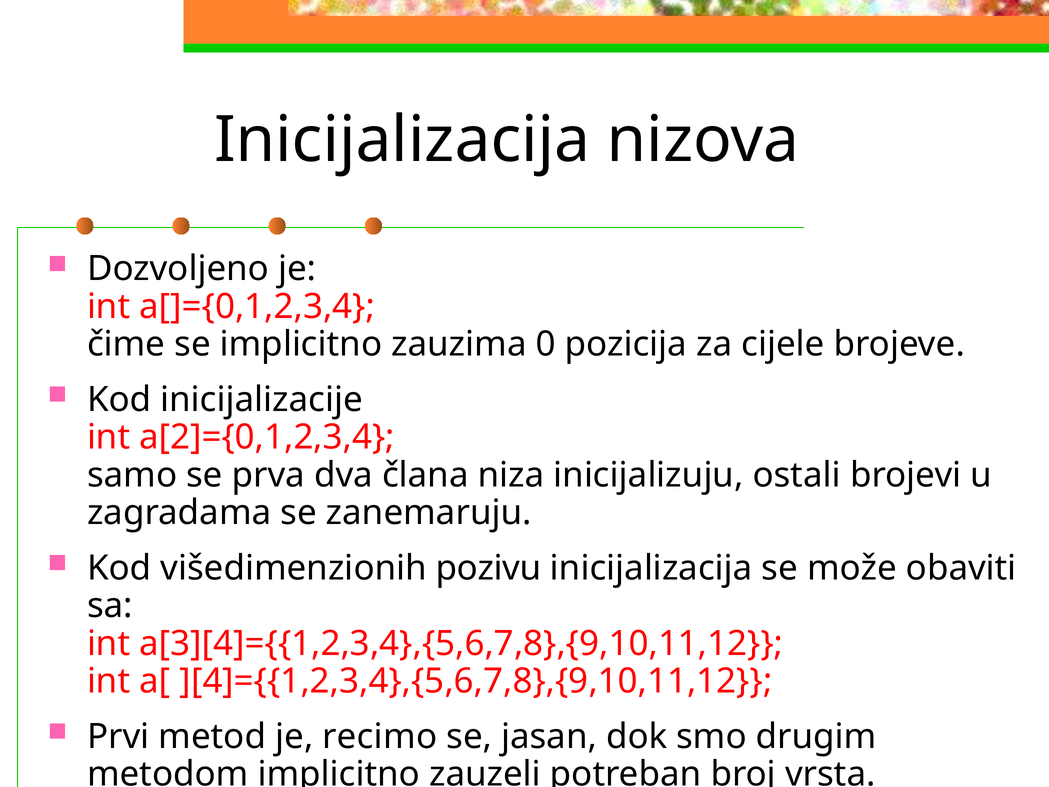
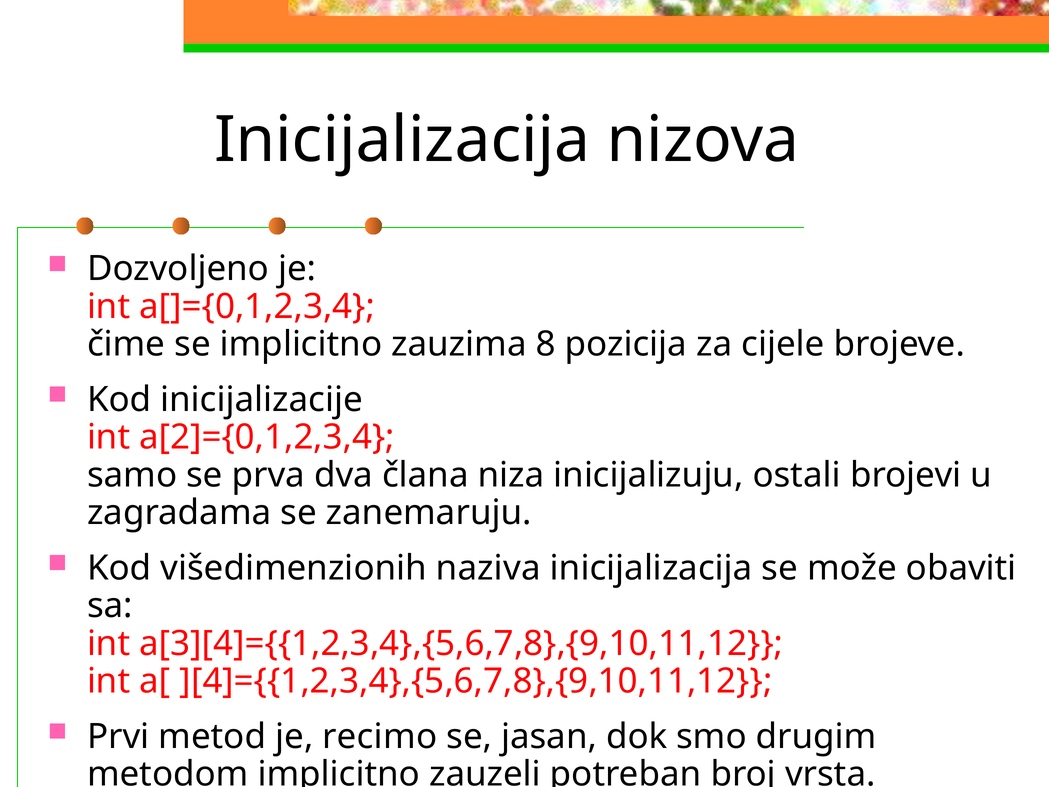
0: 0 -> 8 (546, 344)
pozivu: pozivu -> naziva (488, 568)
